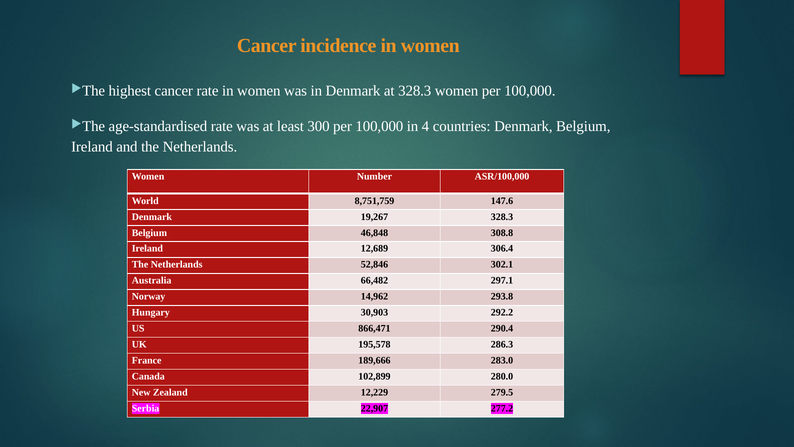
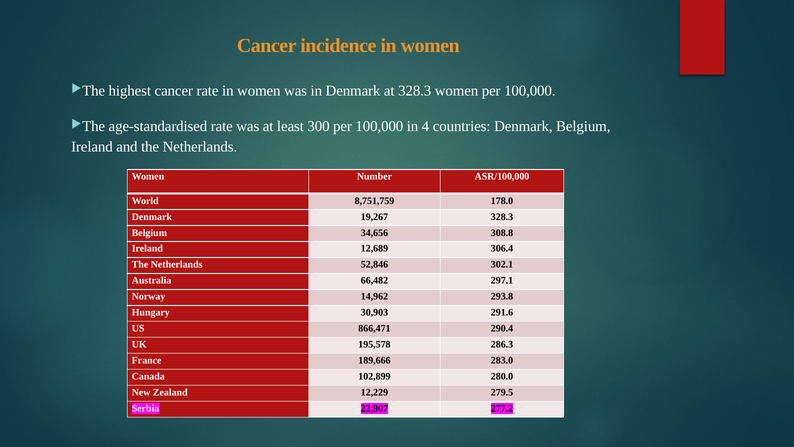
147.6: 147.6 -> 178.0 (502, 201)
46,848: 46,848 -> 34,656 (374, 233)
292.2: 292.2 -> 291.6 (502, 312)
